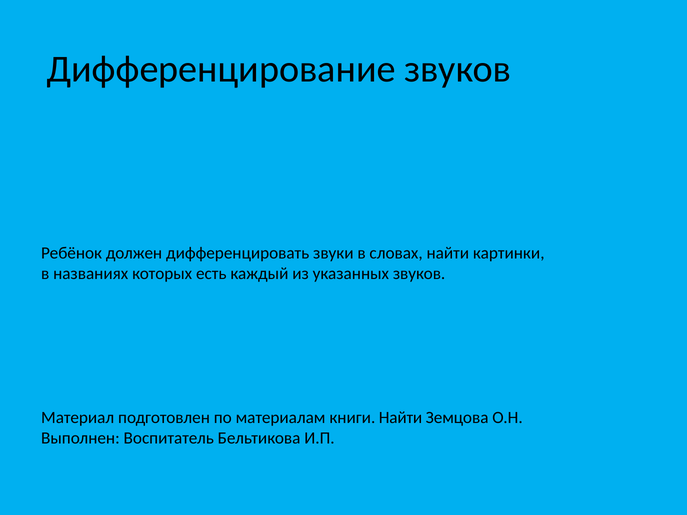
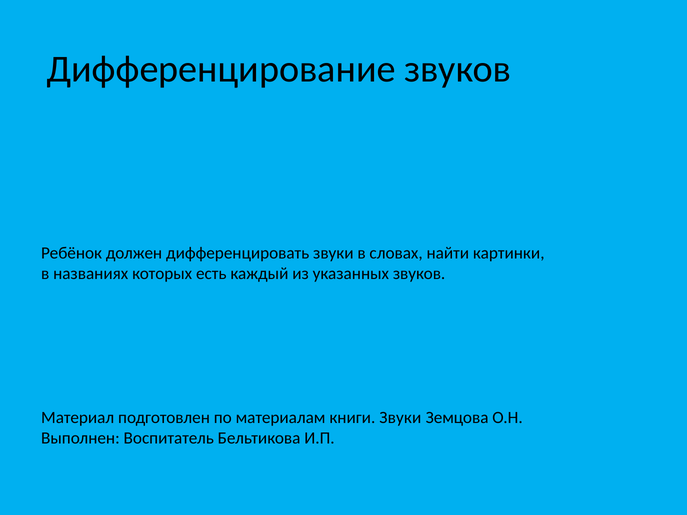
книги Найти: Найти -> Звуки (400, 418)
